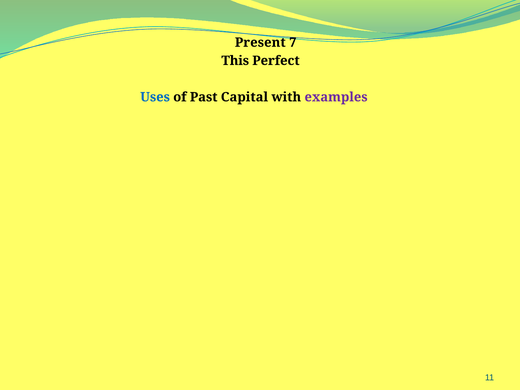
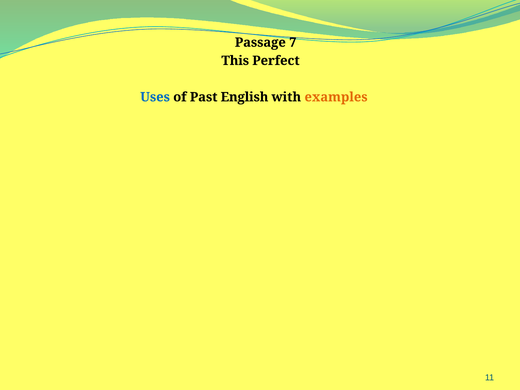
Present: Present -> Passage (260, 42)
Capital: Capital -> English (245, 97)
examples colour: purple -> orange (336, 97)
